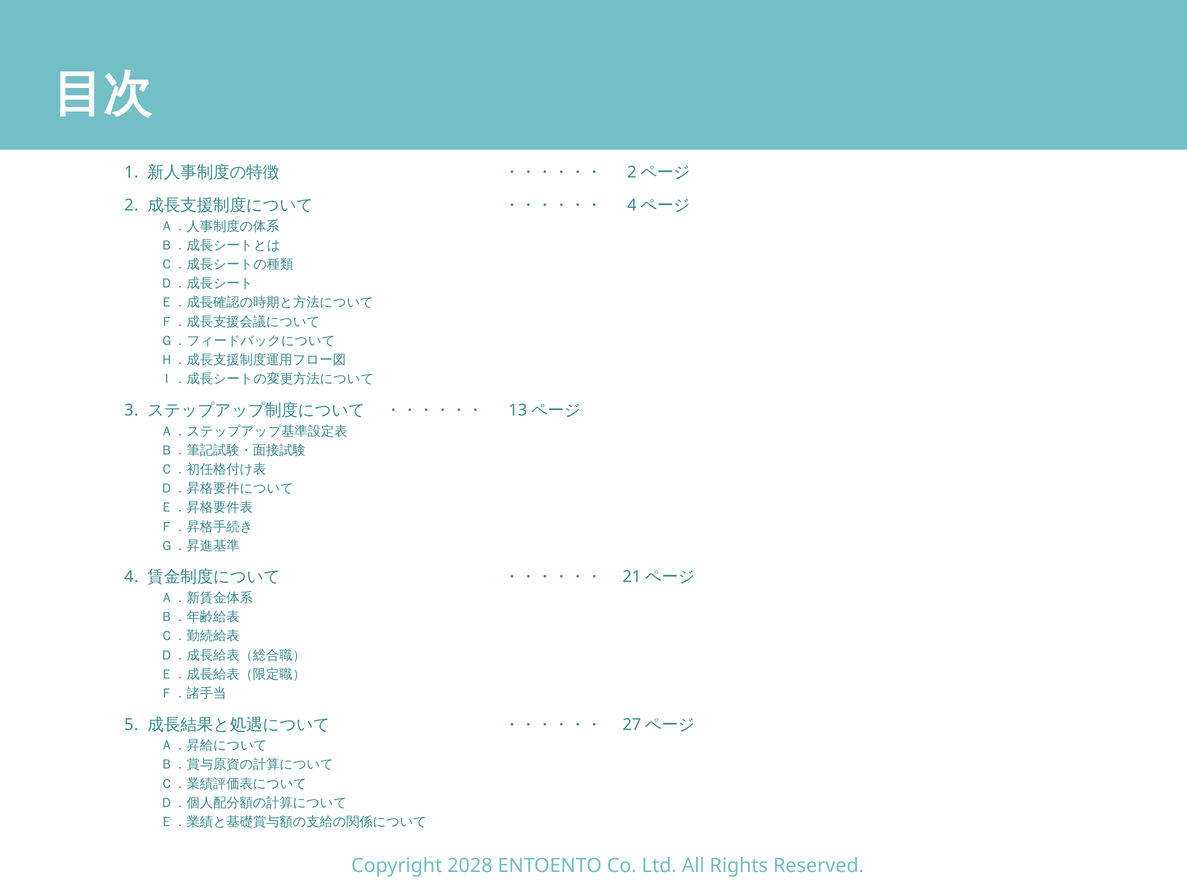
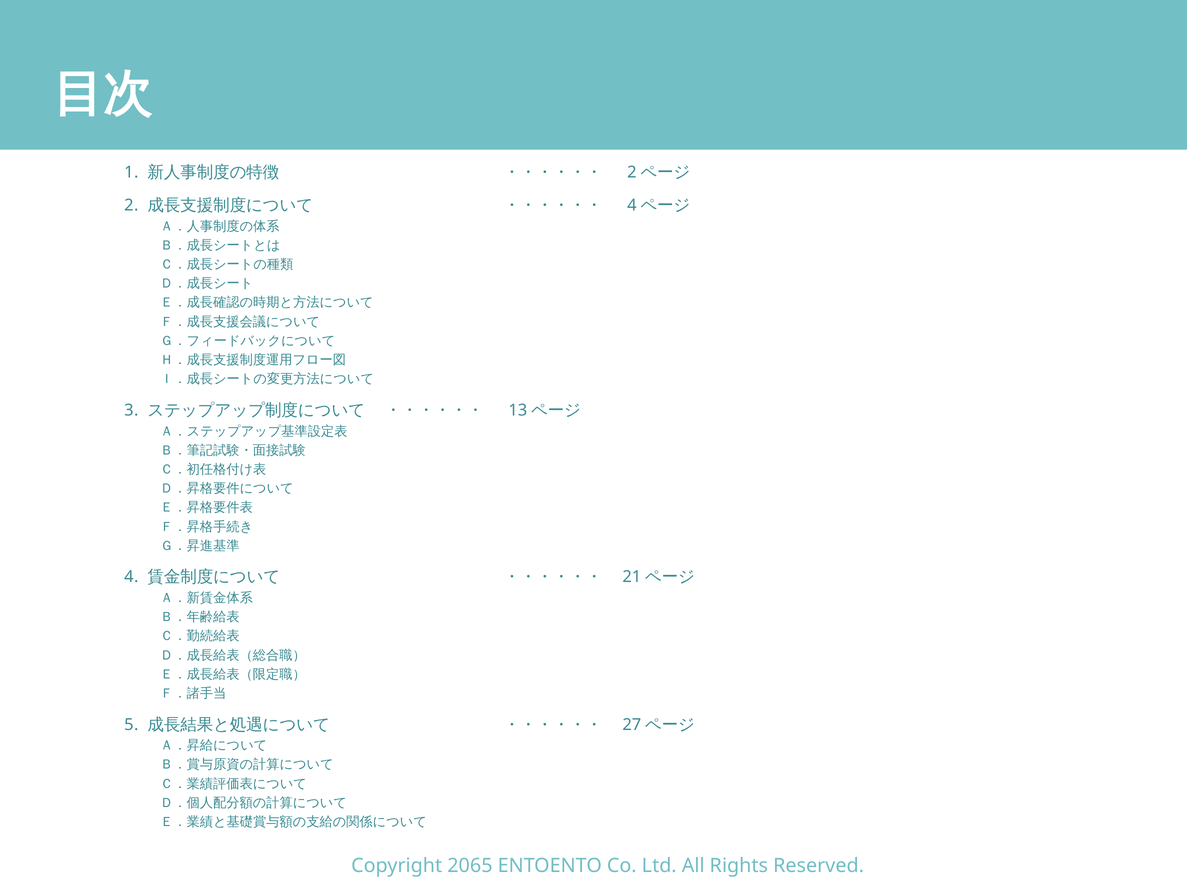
2028: 2028 -> 2065 (470, 866)
